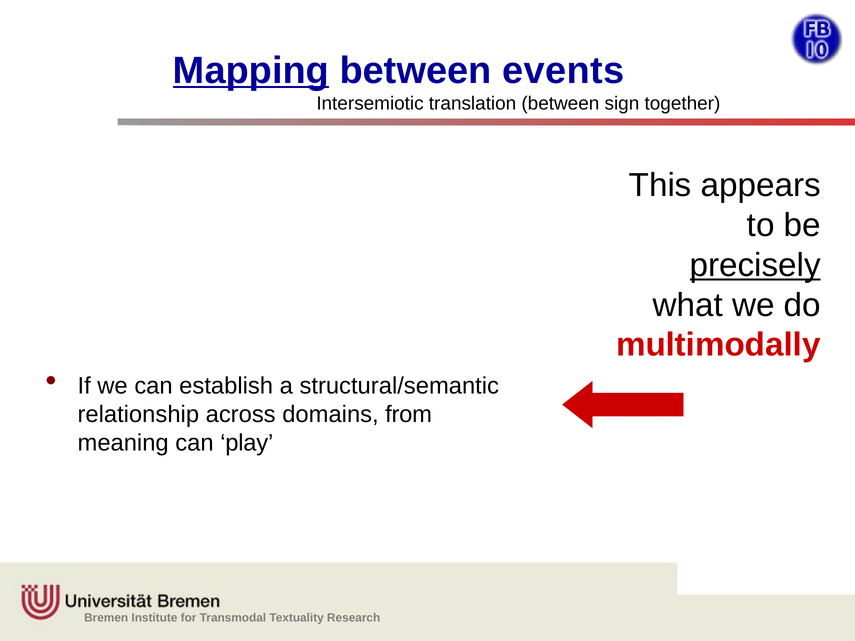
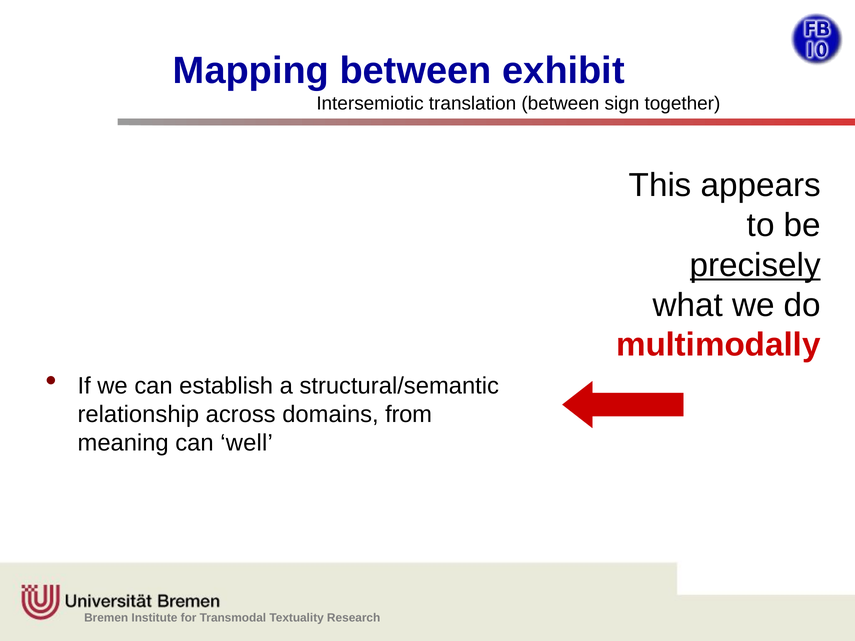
Mapping underline: present -> none (251, 71)
events: events -> exhibit (563, 71)
play: play -> well (247, 443)
